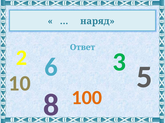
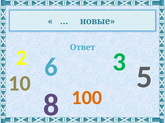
наряд: наряд -> новые (98, 21)
